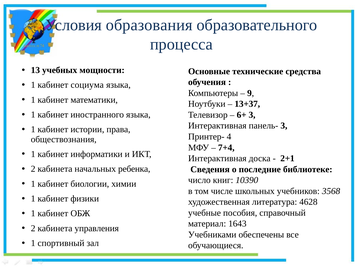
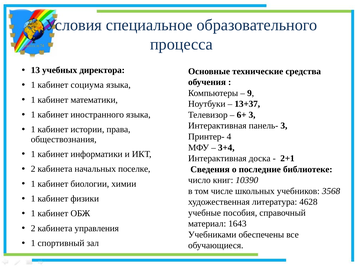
образования: образования -> специальное (149, 25)
мощности: мощности -> директора (102, 70)
7+4: 7+4 -> 3+4 (226, 148)
ребенка: ребенка -> поселке (134, 169)
